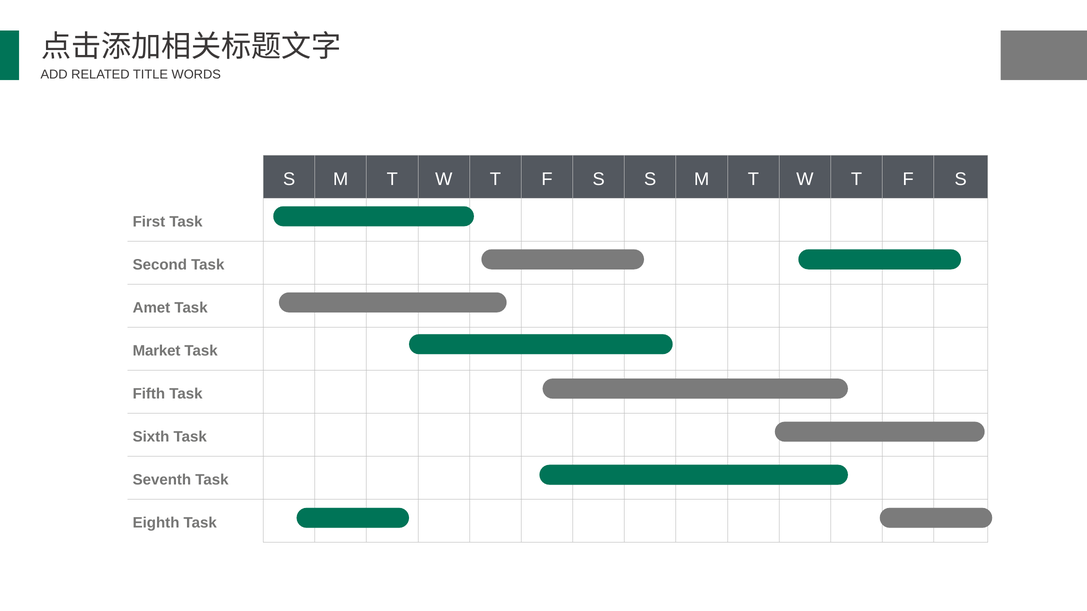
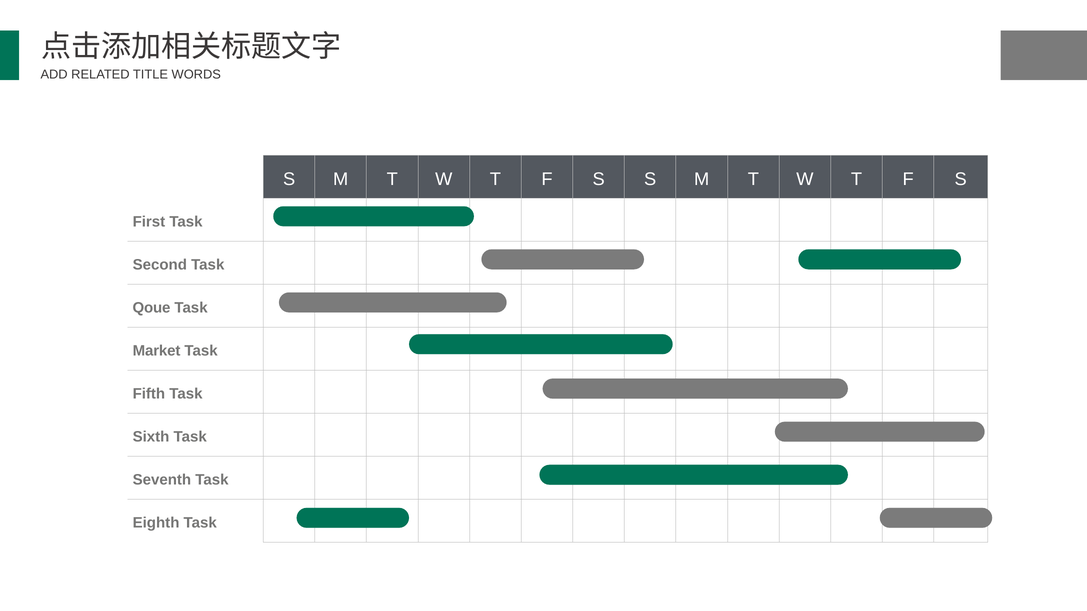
Amet: Amet -> Qoue (151, 308)
